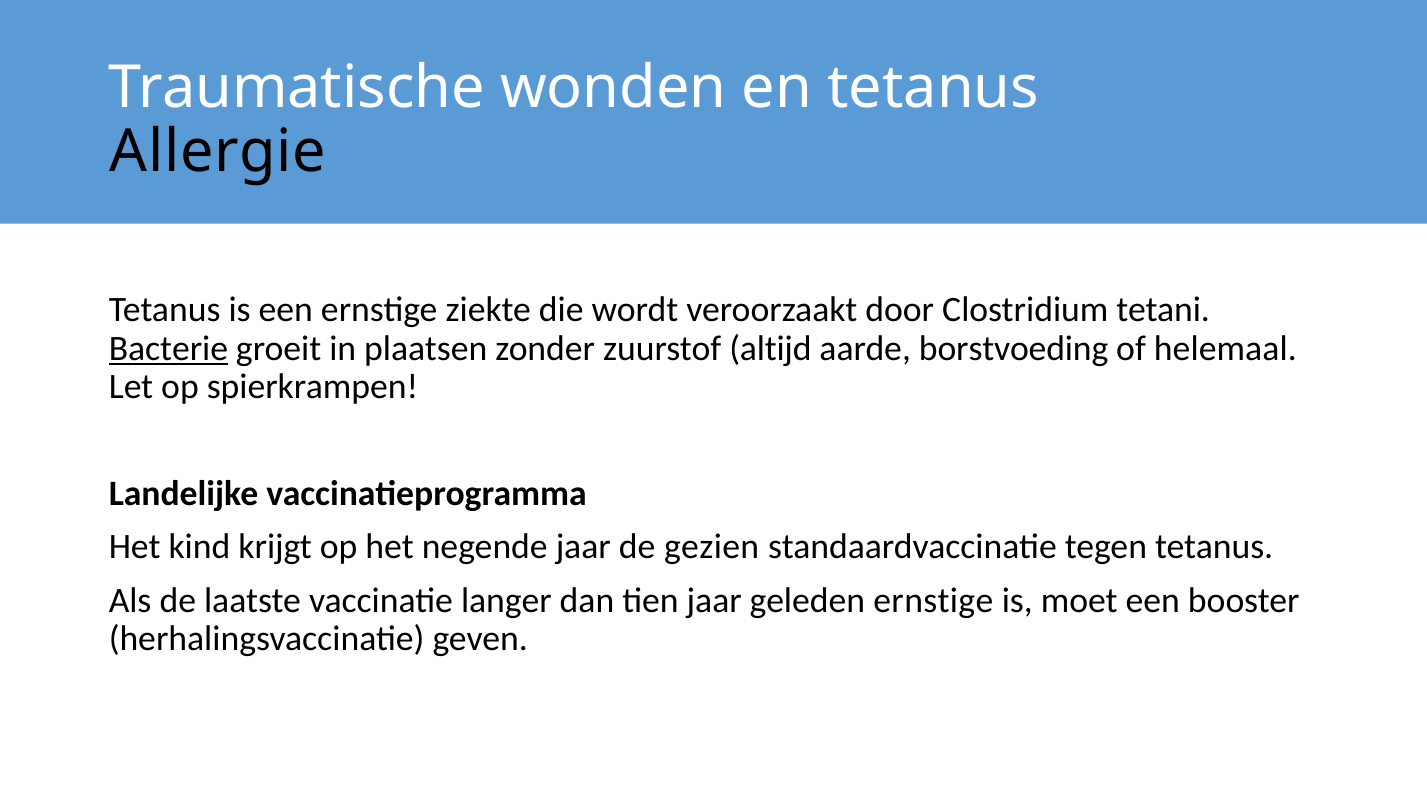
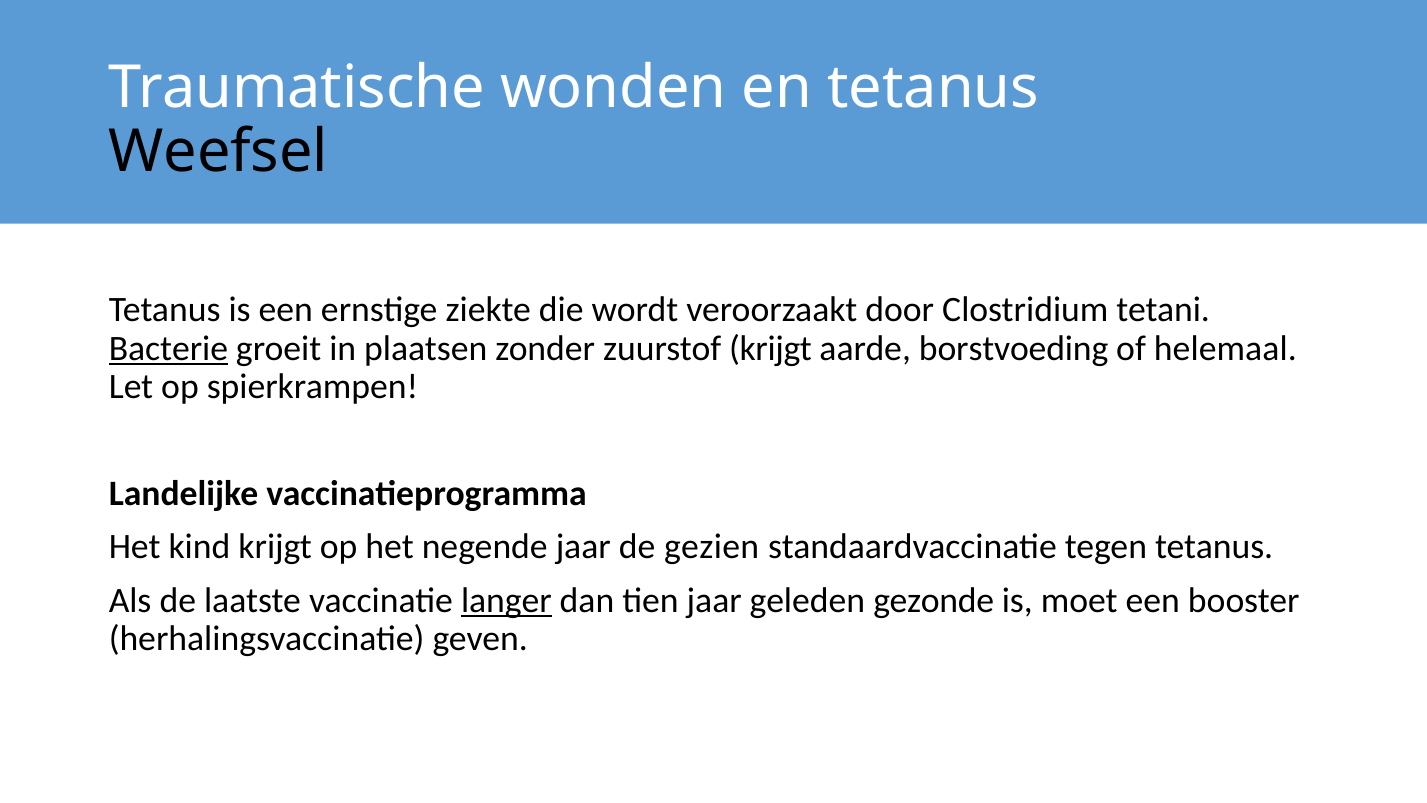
Allergie: Allergie -> Weefsel (218, 152)
zuurstof altijd: altijd -> krijgt (771, 348)
langer underline: none -> present (506, 600)
geleden ernstige: ernstige -> gezonde (934, 600)
